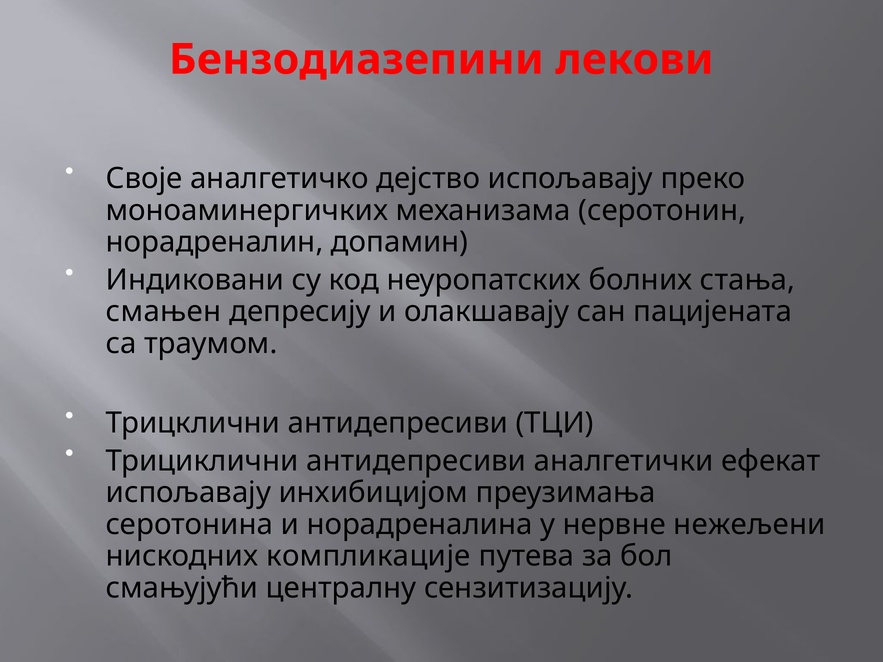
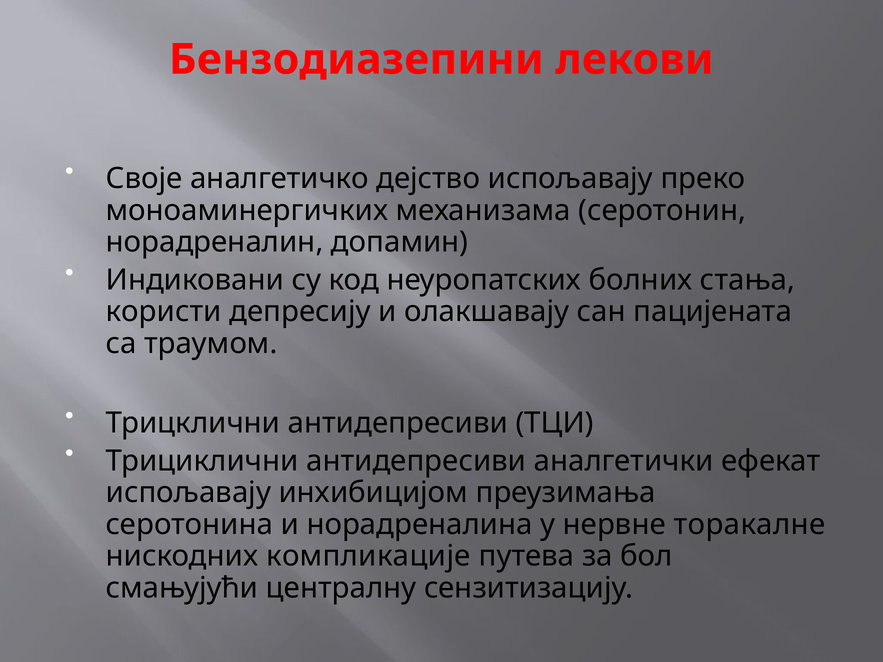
смањен: смањен -> користи (164, 312)
нежељени: нежељени -> торакалне (750, 525)
